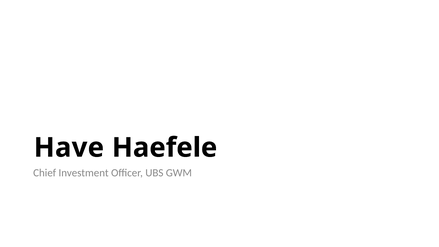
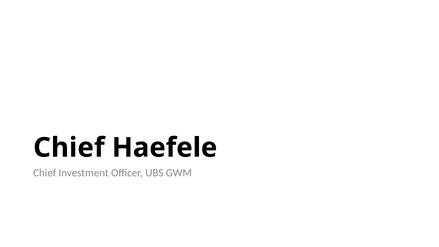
Have: Have -> Chief (69, 148)
